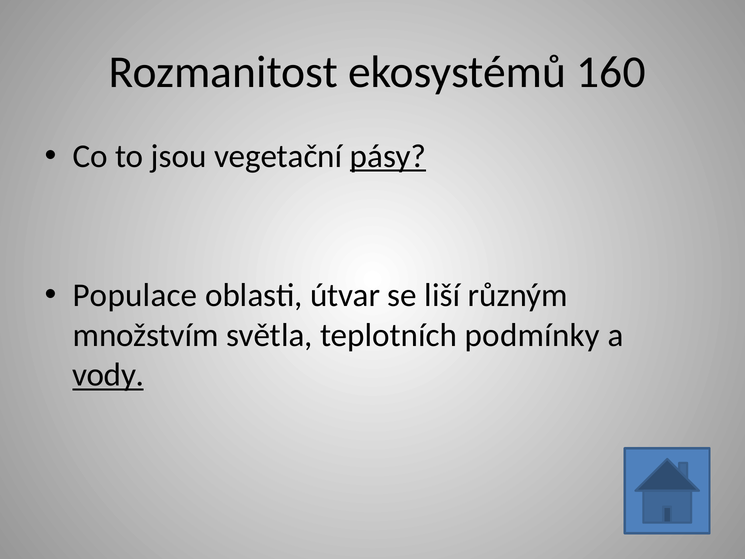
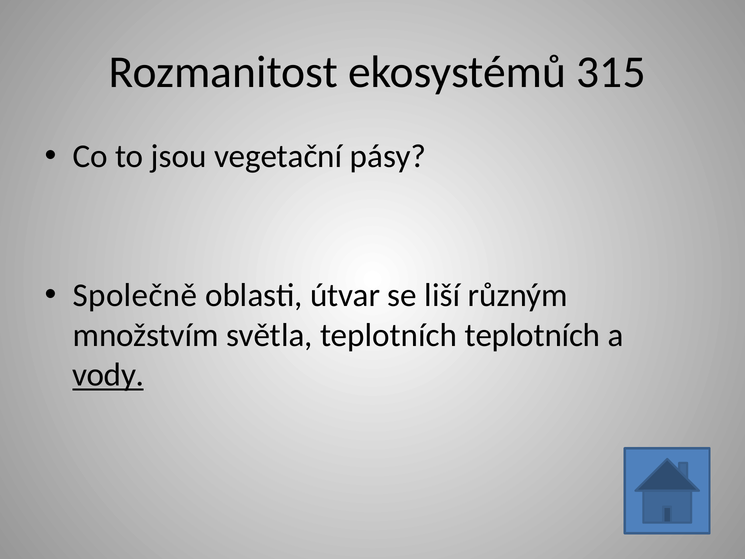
160: 160 -> 315 (611, 72)
pásy underline: present -> none (388, 156)
Populace: Populace -> Společně (135, 295)
teplotních podmínky: podmínky -> teplotních (533, 335)
